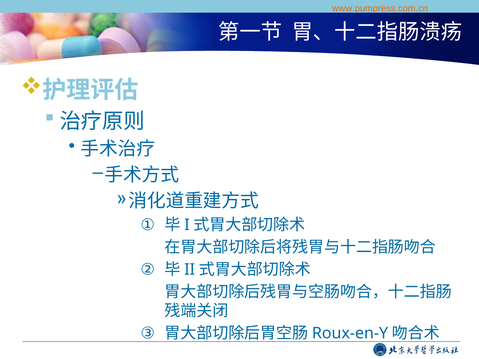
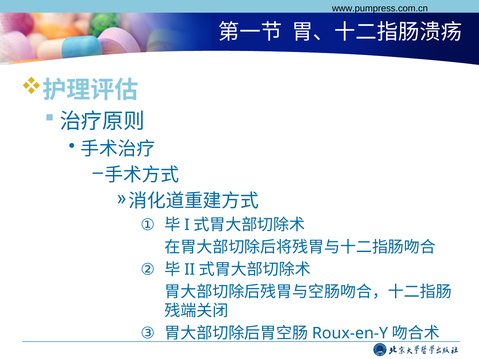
www.pumpress.com.cn colour: orange -> black (380, 9)
